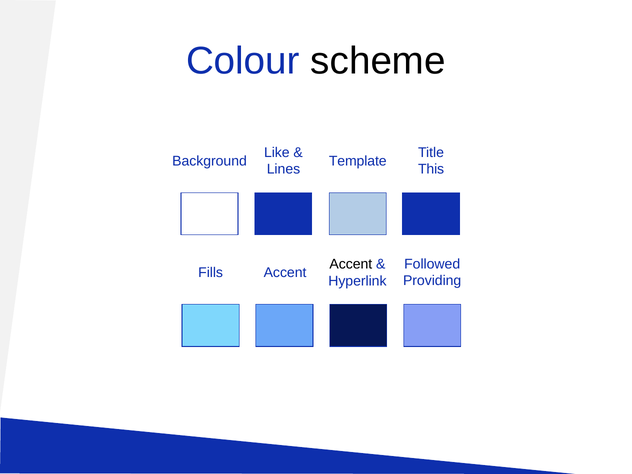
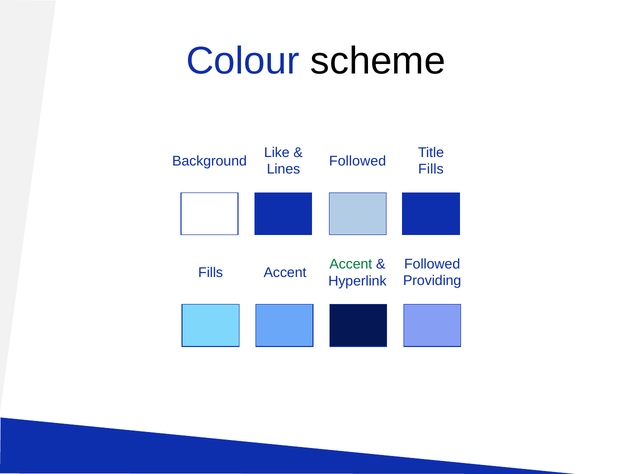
Template: Template -> Followed (358, 161)
This: This -> Fills (431, 169)
Accent colour: black -> green (351, 264)
